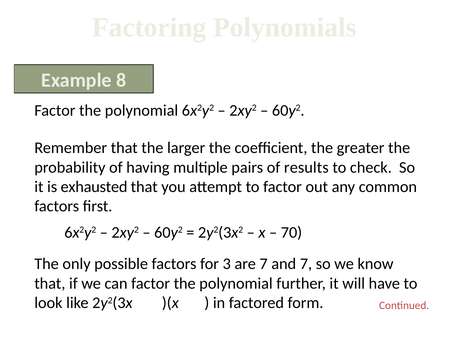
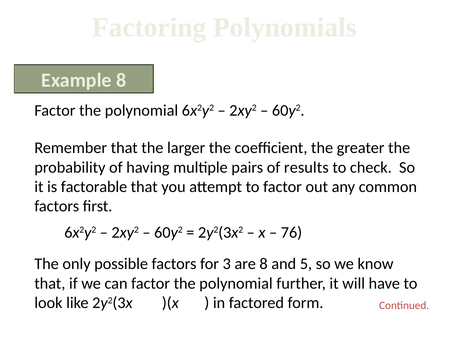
exhausted: exhausted -> factorable (94, 187)
70: 70 -> 76 (291, 232)
are 7: 7 -> 8 (264, 264)
and 7: 7 -> 5 (306, 264)
